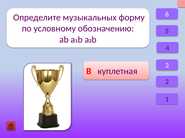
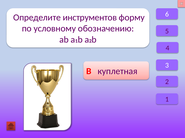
музыкальных: музыкальных -> инструментов (90, 18)
